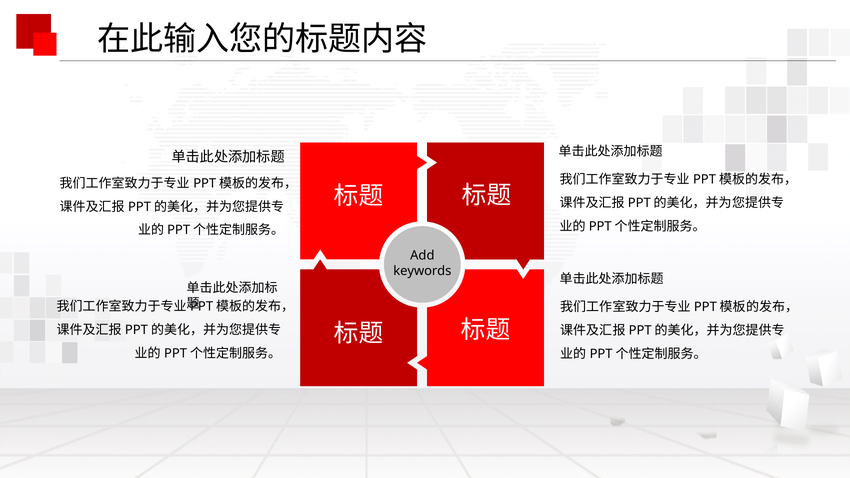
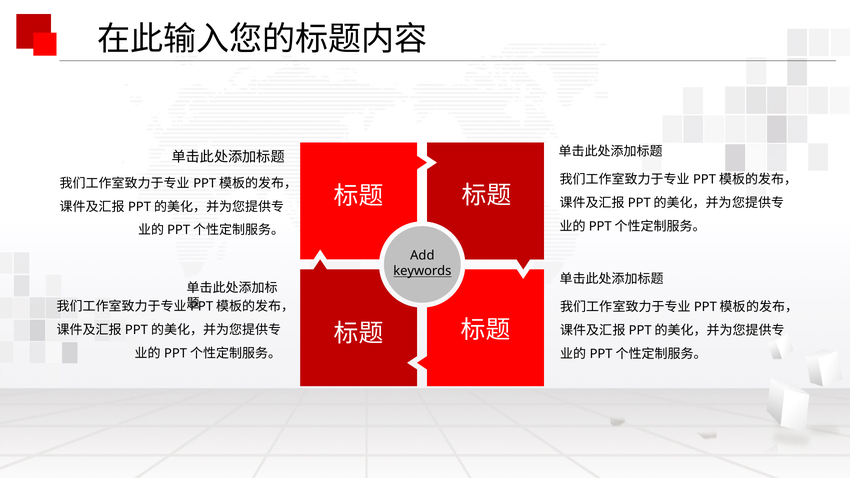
keywords underline: none -> present (422, 271)
